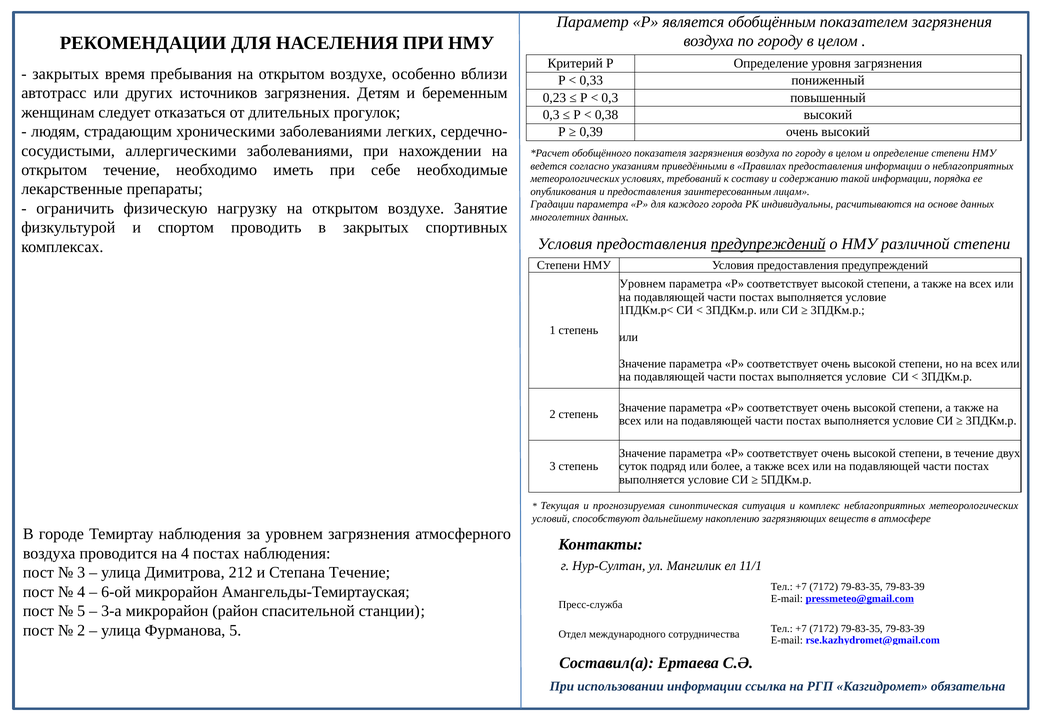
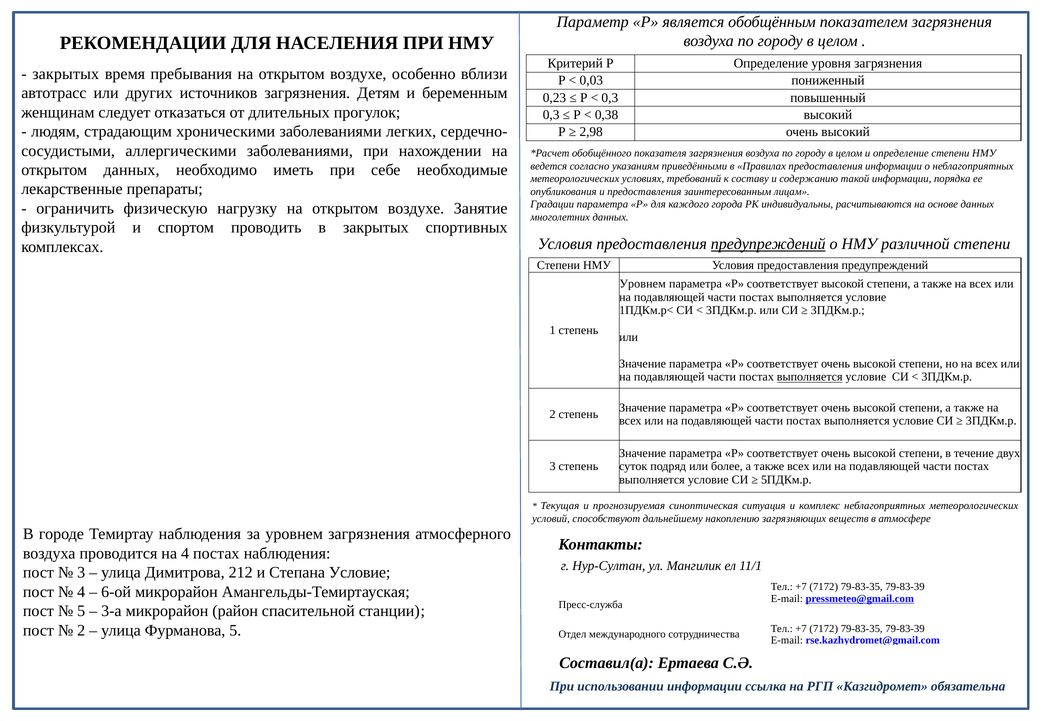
0,33: 0,33 -> 0,03 (591, 81)
0,39: 0,39 -> 2,98 (591, 132)
открытом течение: течение -> данных (131, 170)
выполняется underline: none -> present (810, 377)
Степана Течение: Течение -> Условие (360, 573)
